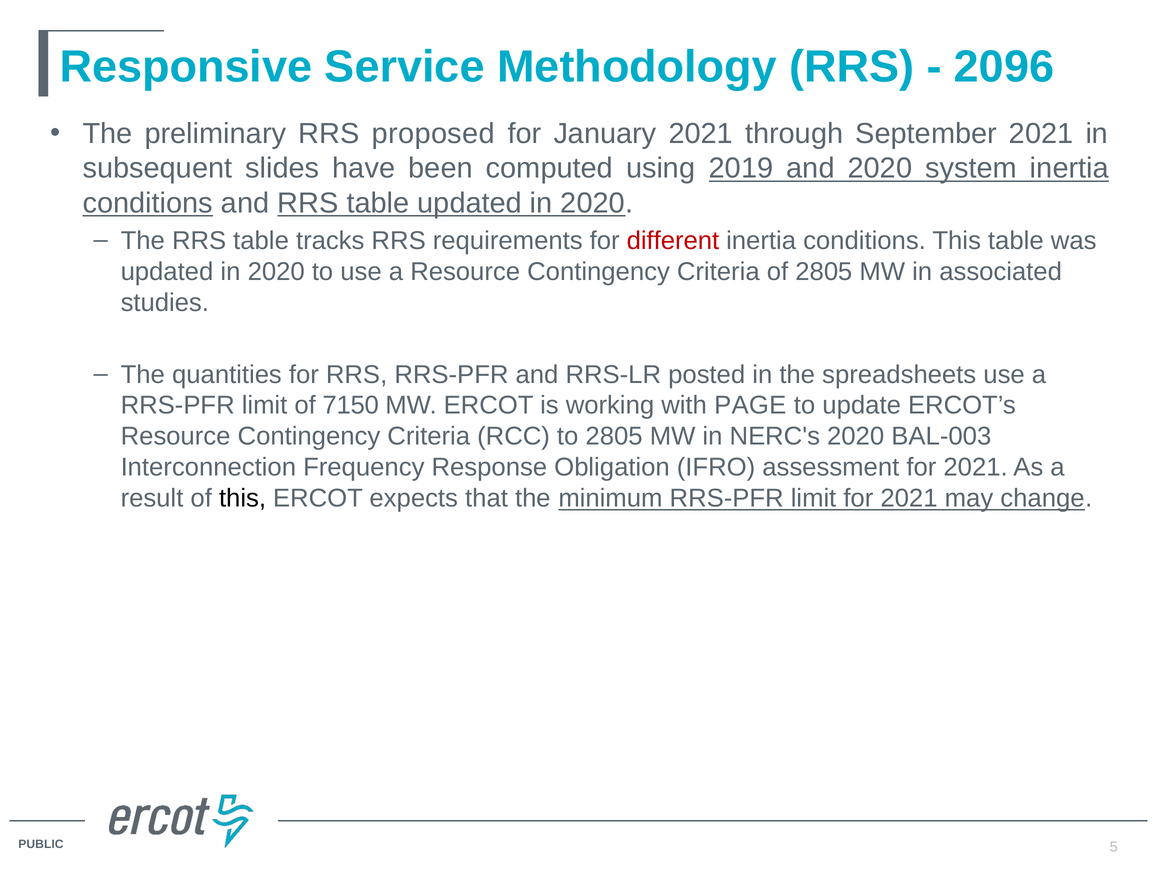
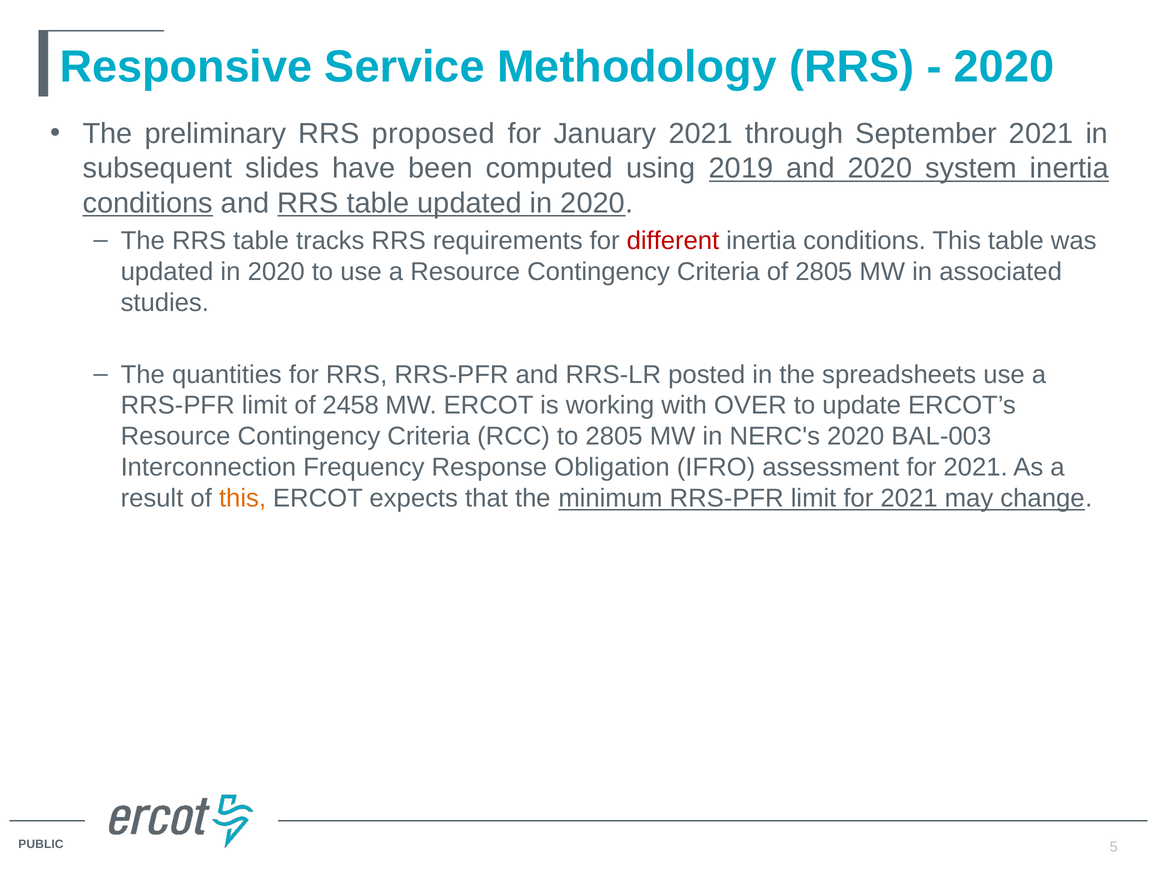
2096: 2096 -> 2020 (1004, 67)
7150: 7150 -> 2458 (351, 406)
PAGE: PAGE -> OVER (750, 406)
this colour: black -> orange (243, 498)
